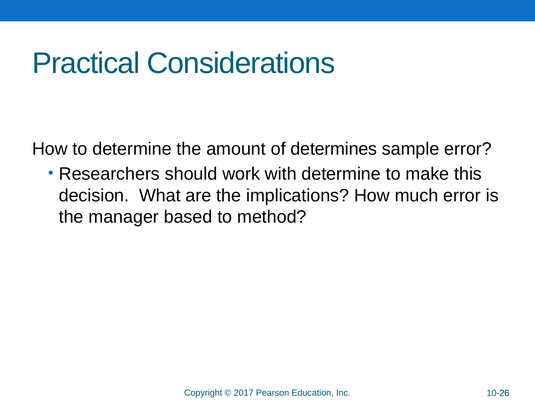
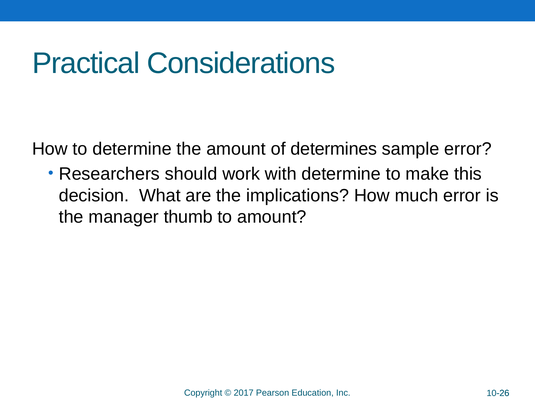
based: based -> thumb (188, 216)
to method: method -> amount (272, 216)
